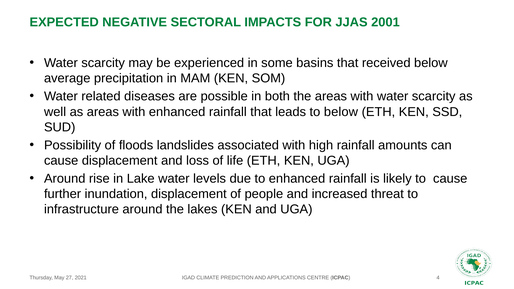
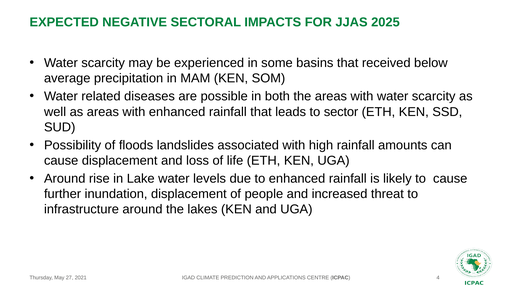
2001: 2001 -> 2025 (385, 22)
to below: below -> sector (341, 112)
